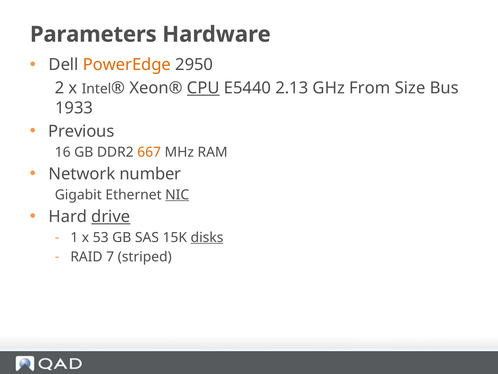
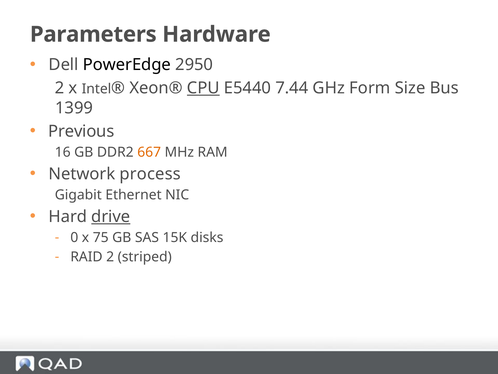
PowerEdge colour: orange -> black (127, 65)
2.13: 2.13 -> 7.44 (292, 88)
From: From -> Form (370, 88)
1933: 1933 -> 1399 (74, 108)
number: number -> process (150, 174)
NIC underline: present -> none (177, 195)
1: 1 -> 0 (74, 237)
53: 53 -> 75 (101, 237)
disks underline: present -> none (207, 237)
RAID 7: 7 -> 2 (110, 256)
